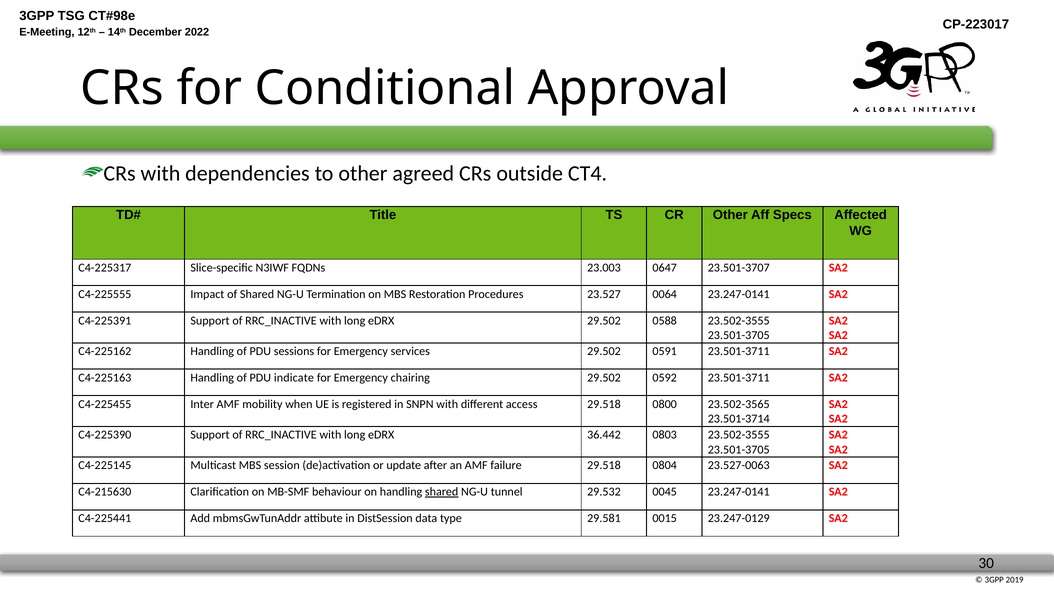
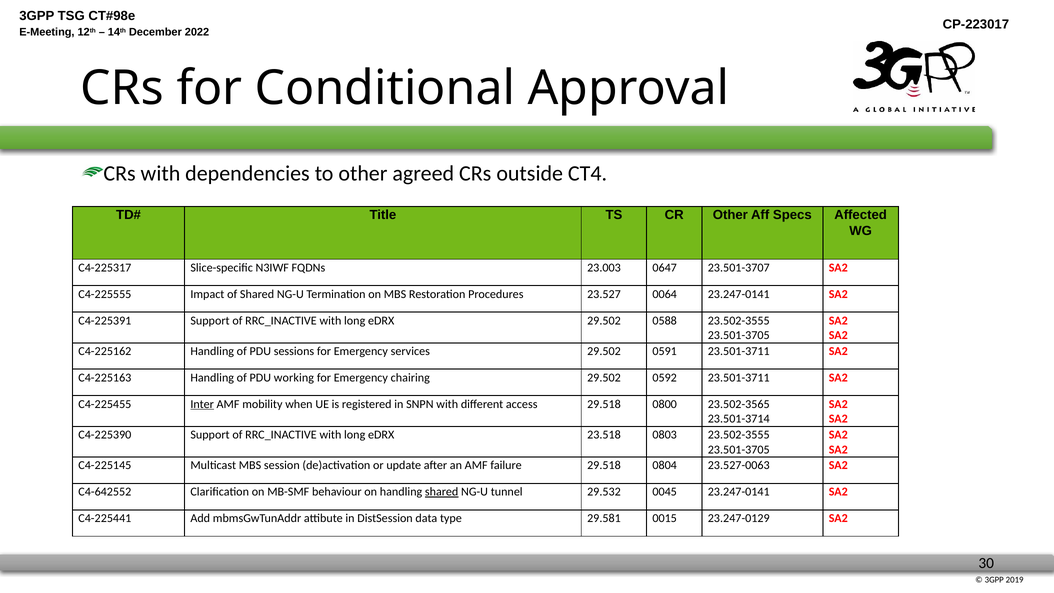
indicate: indicate -> working (294, 378)
Inter underline: none -> present (202, 404)
36.442: 36.442 -> 23.518 (604, 435)
C4-215630: C4-215630 -> C4-642552 (105, 492)
